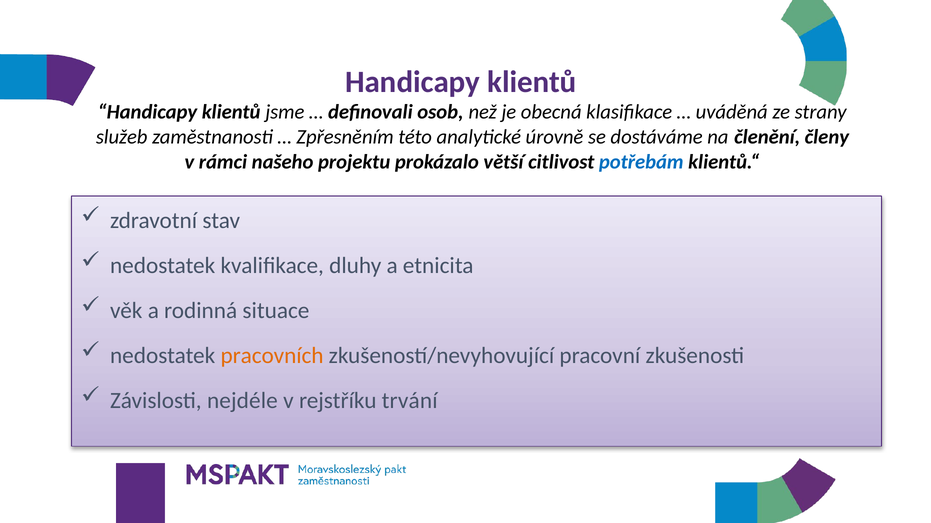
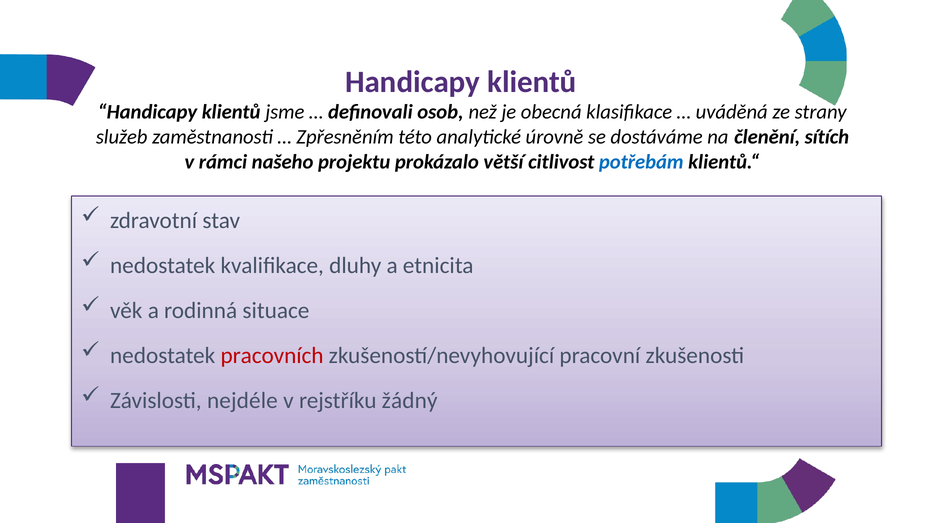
členy: členy -> sítích (827, 137)
pracovních colour: orange -> red (272, 356)
trvání: trvání -> žádný (410, 401)
